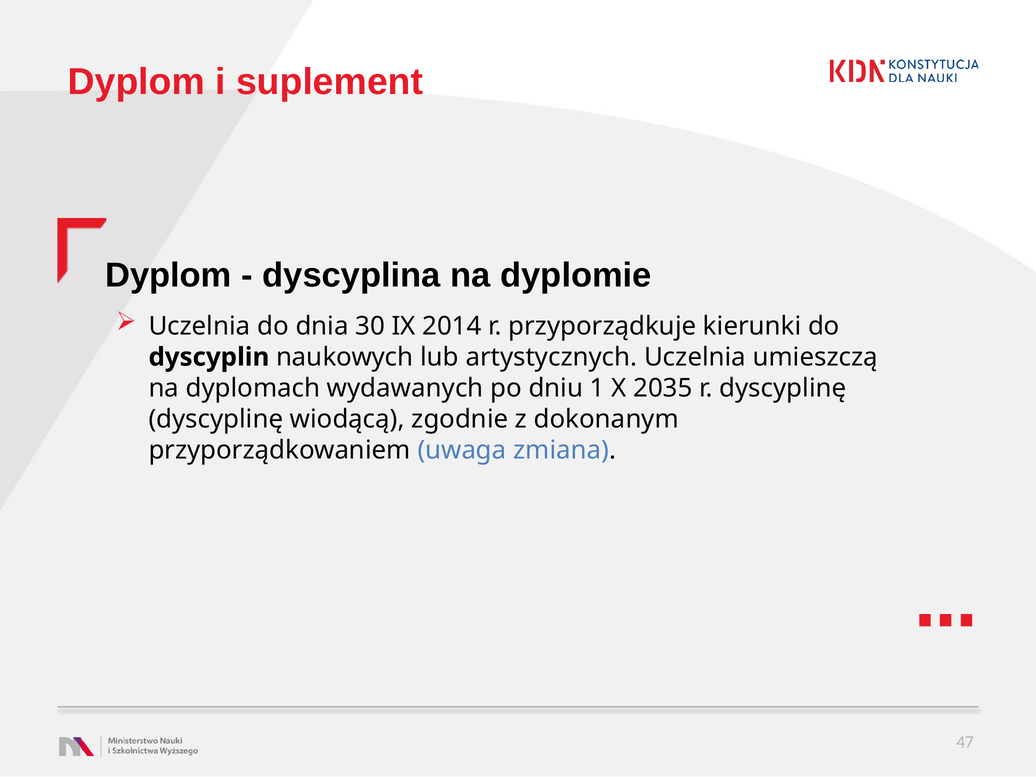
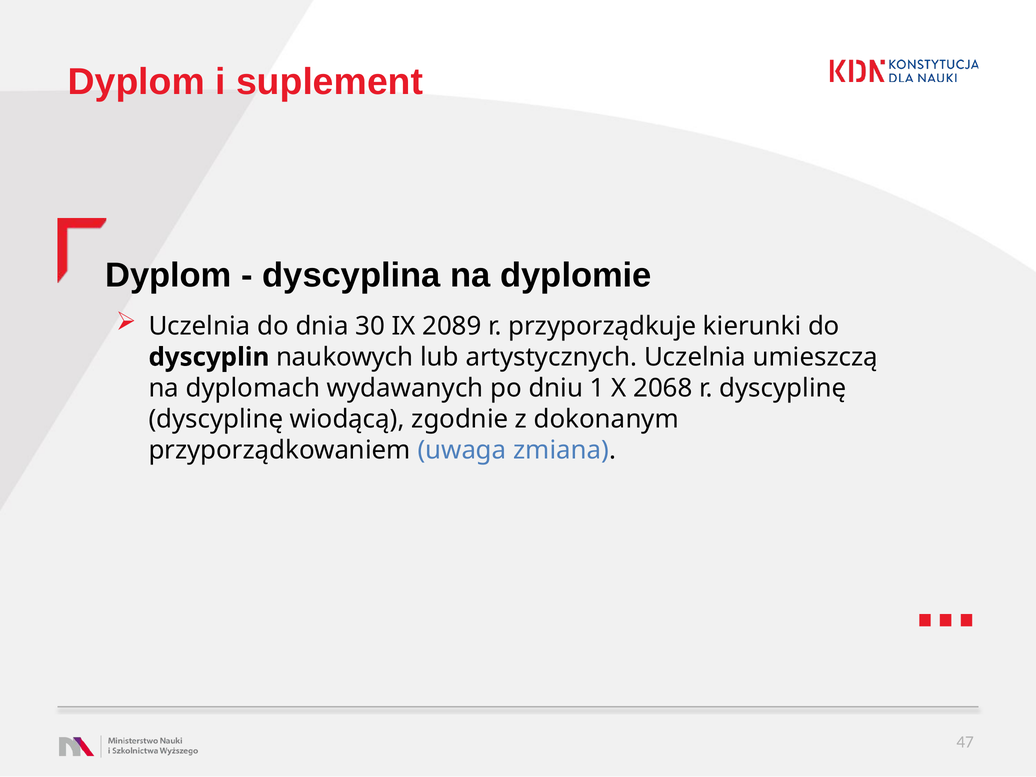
2014: 2014 -> 2089 (452, 326)
2035: 2035 -> 2068 (663, 388)
